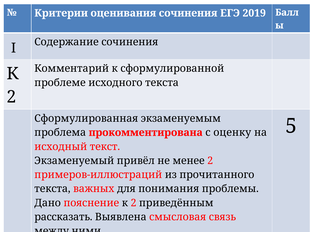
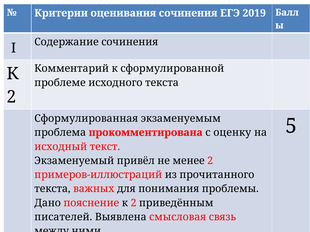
рассказать: рассказать -> писателей (63, 217)
